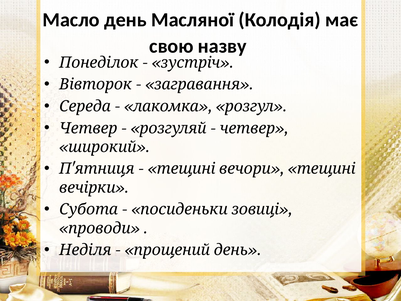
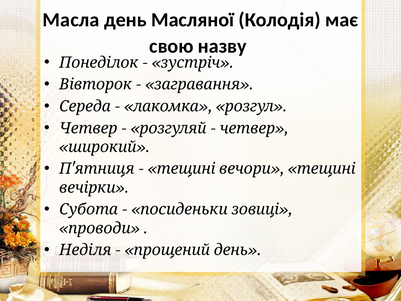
Масло: Масло -> Масла (71, 20)
